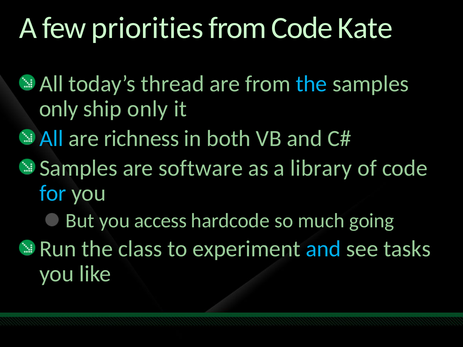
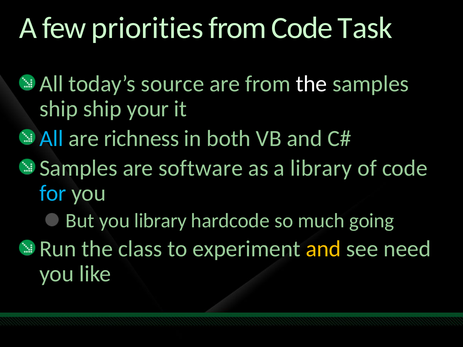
Kate: Kate -> Task (365, 28)
thread: thread -> source (173, 84)
the colour: light blue -> white (311, 84)
only: only -> ship (59, 109)
ship only: only -> your (148, 109)
you access: access -> library (160, 221)
and colour: light blue -> yellow (323, 249)
tasks: tasks -> need (407, 249)
